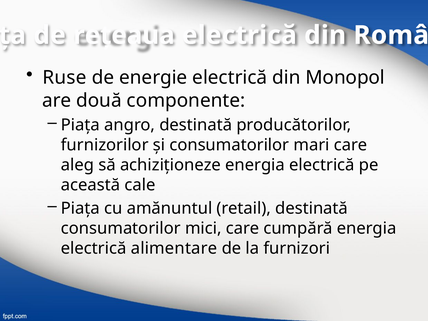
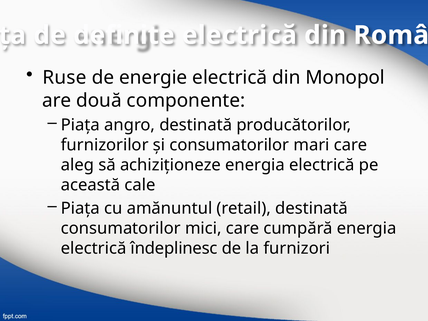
reţeaua: reţeaua -> definite (124, 35)
alimentare: alimentare -> îndeplinesc (174, 248)
